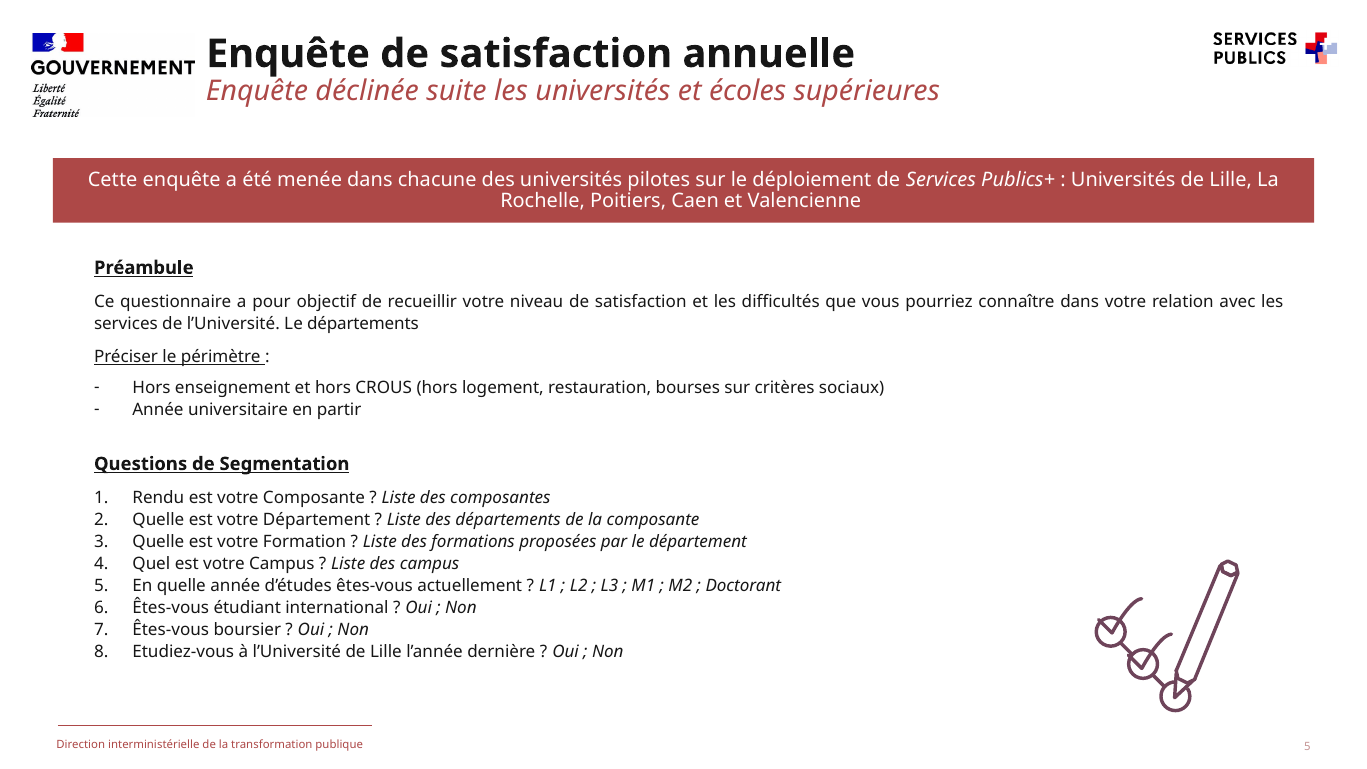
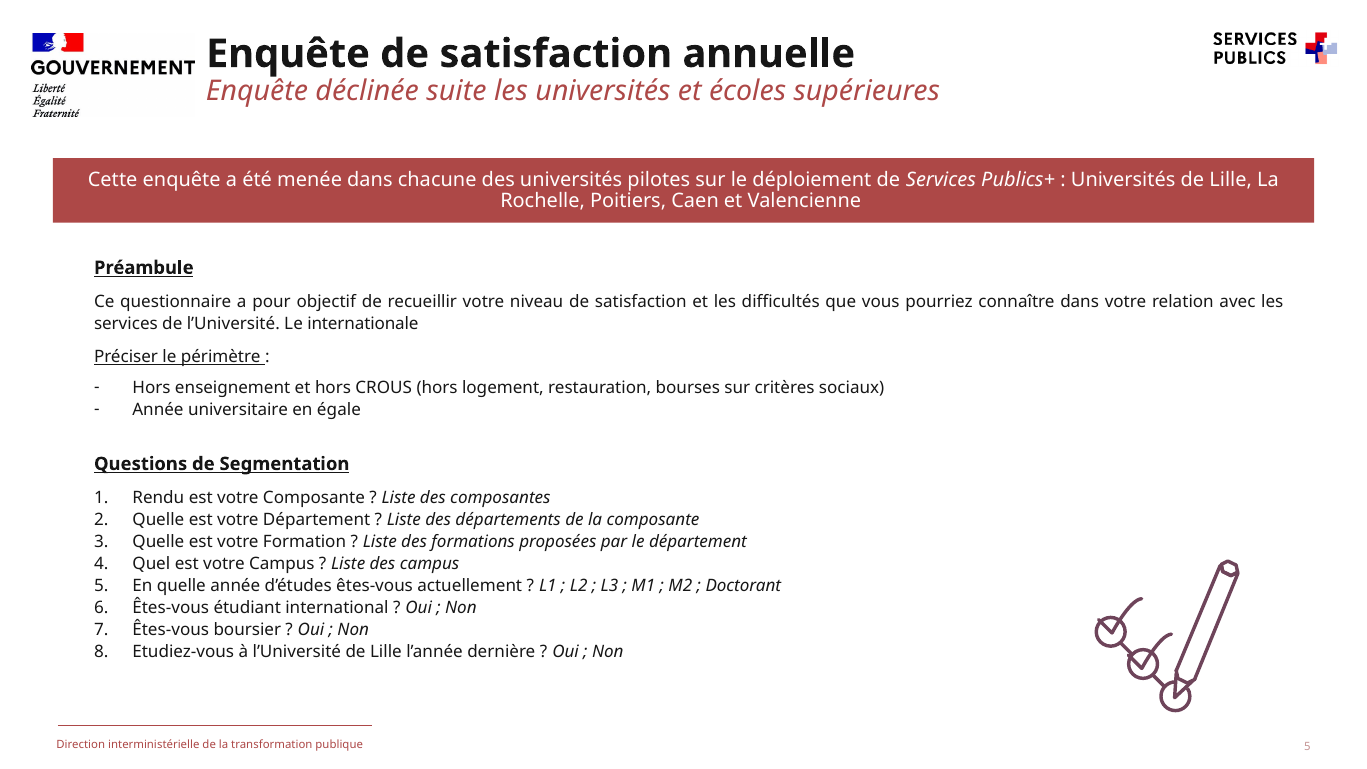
Le départements: départements -> internationale (363, 324)
partir: partir -> égale (339, 409)
